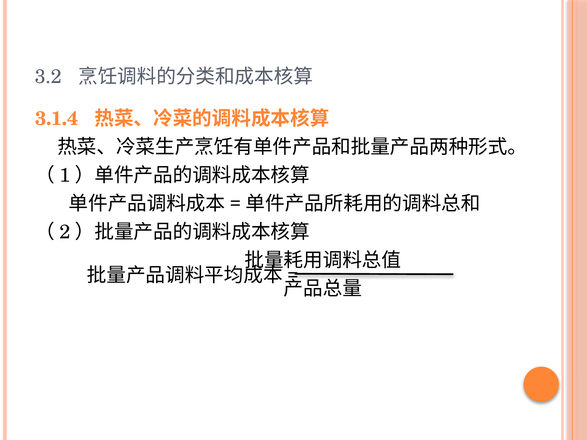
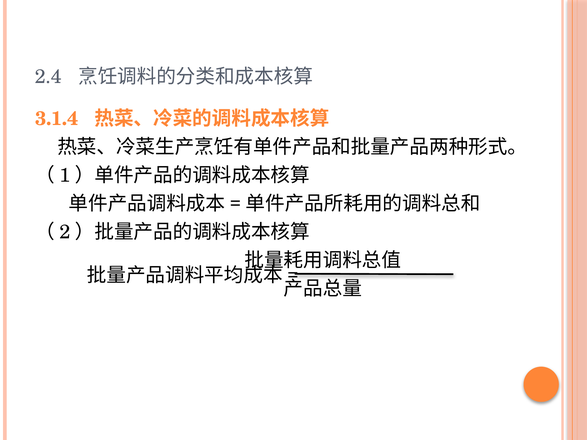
3.2: 3.2 -> 2.4 (48, 77)
